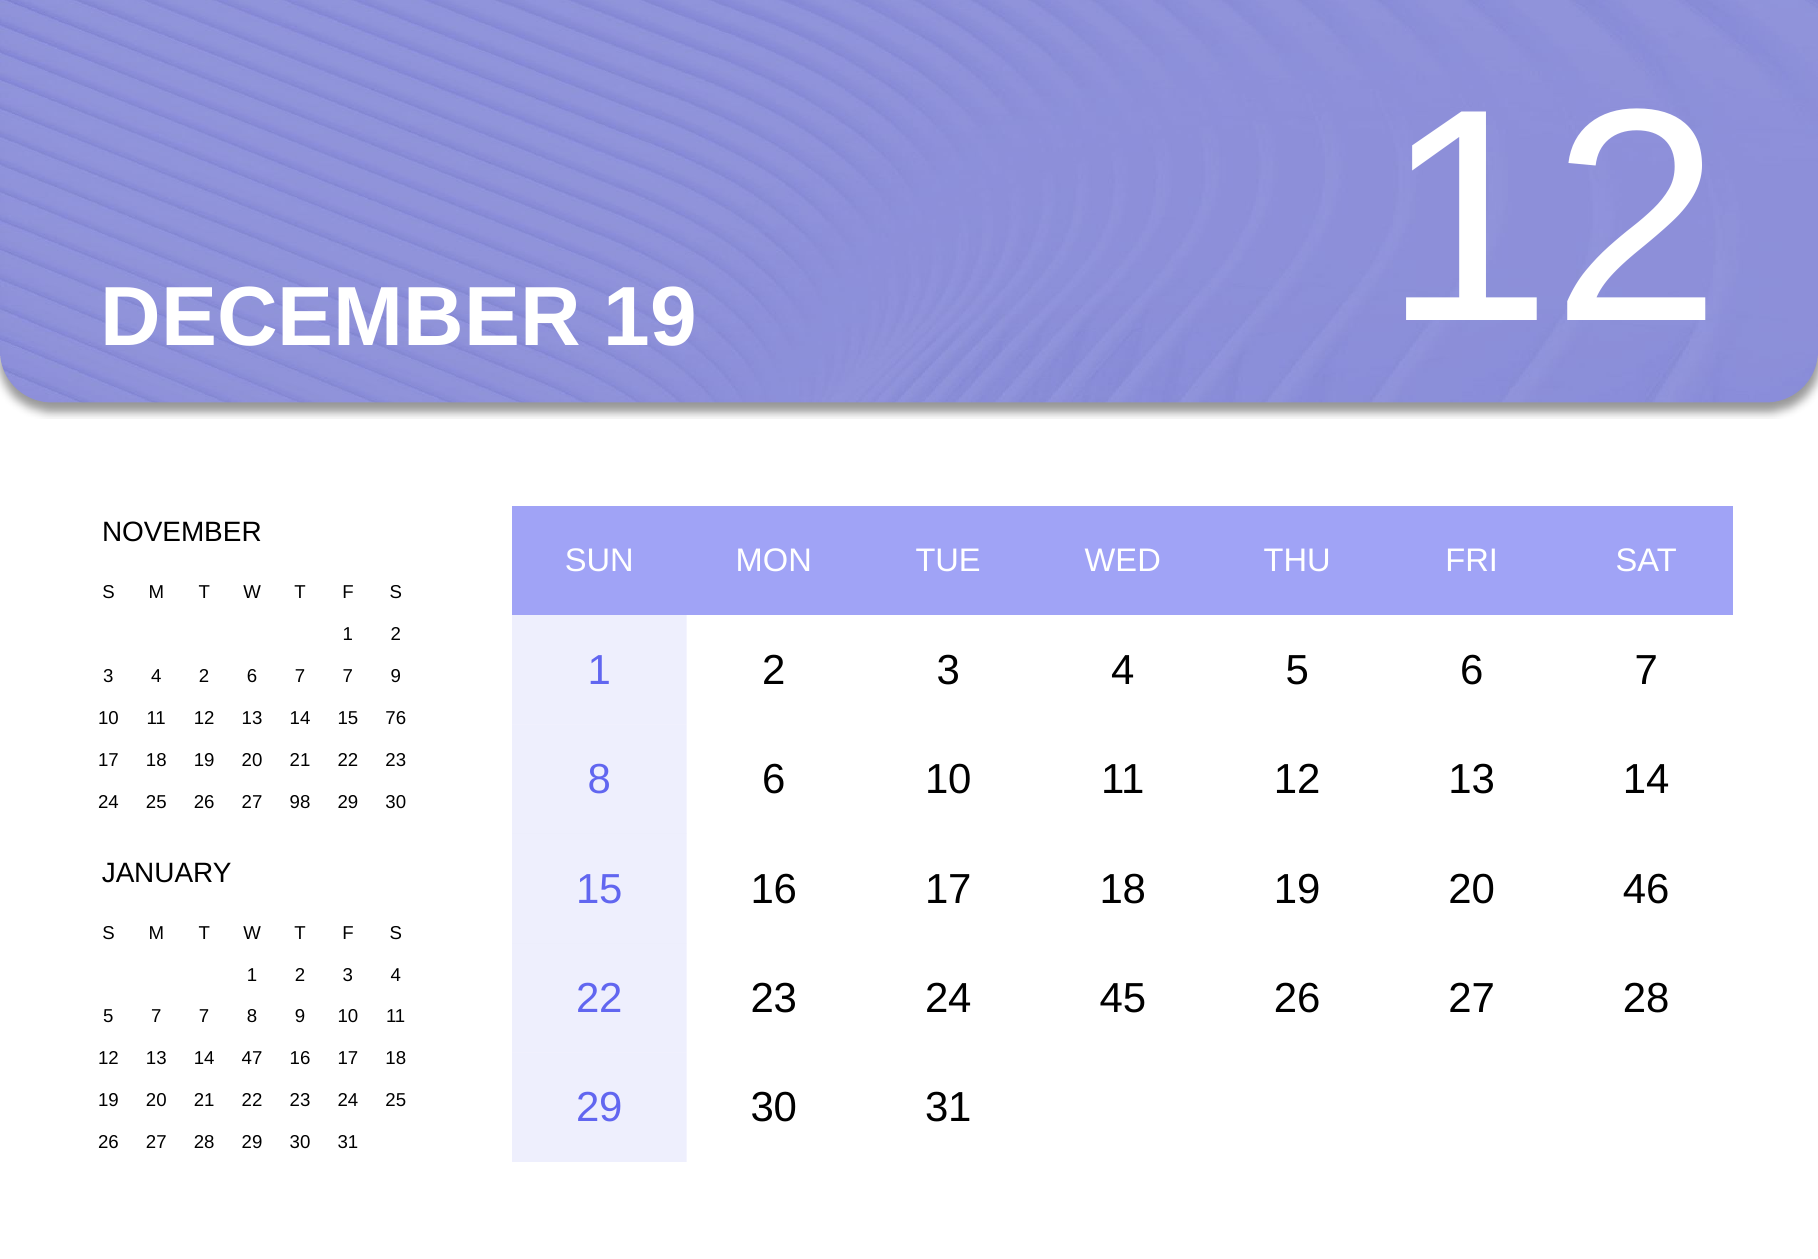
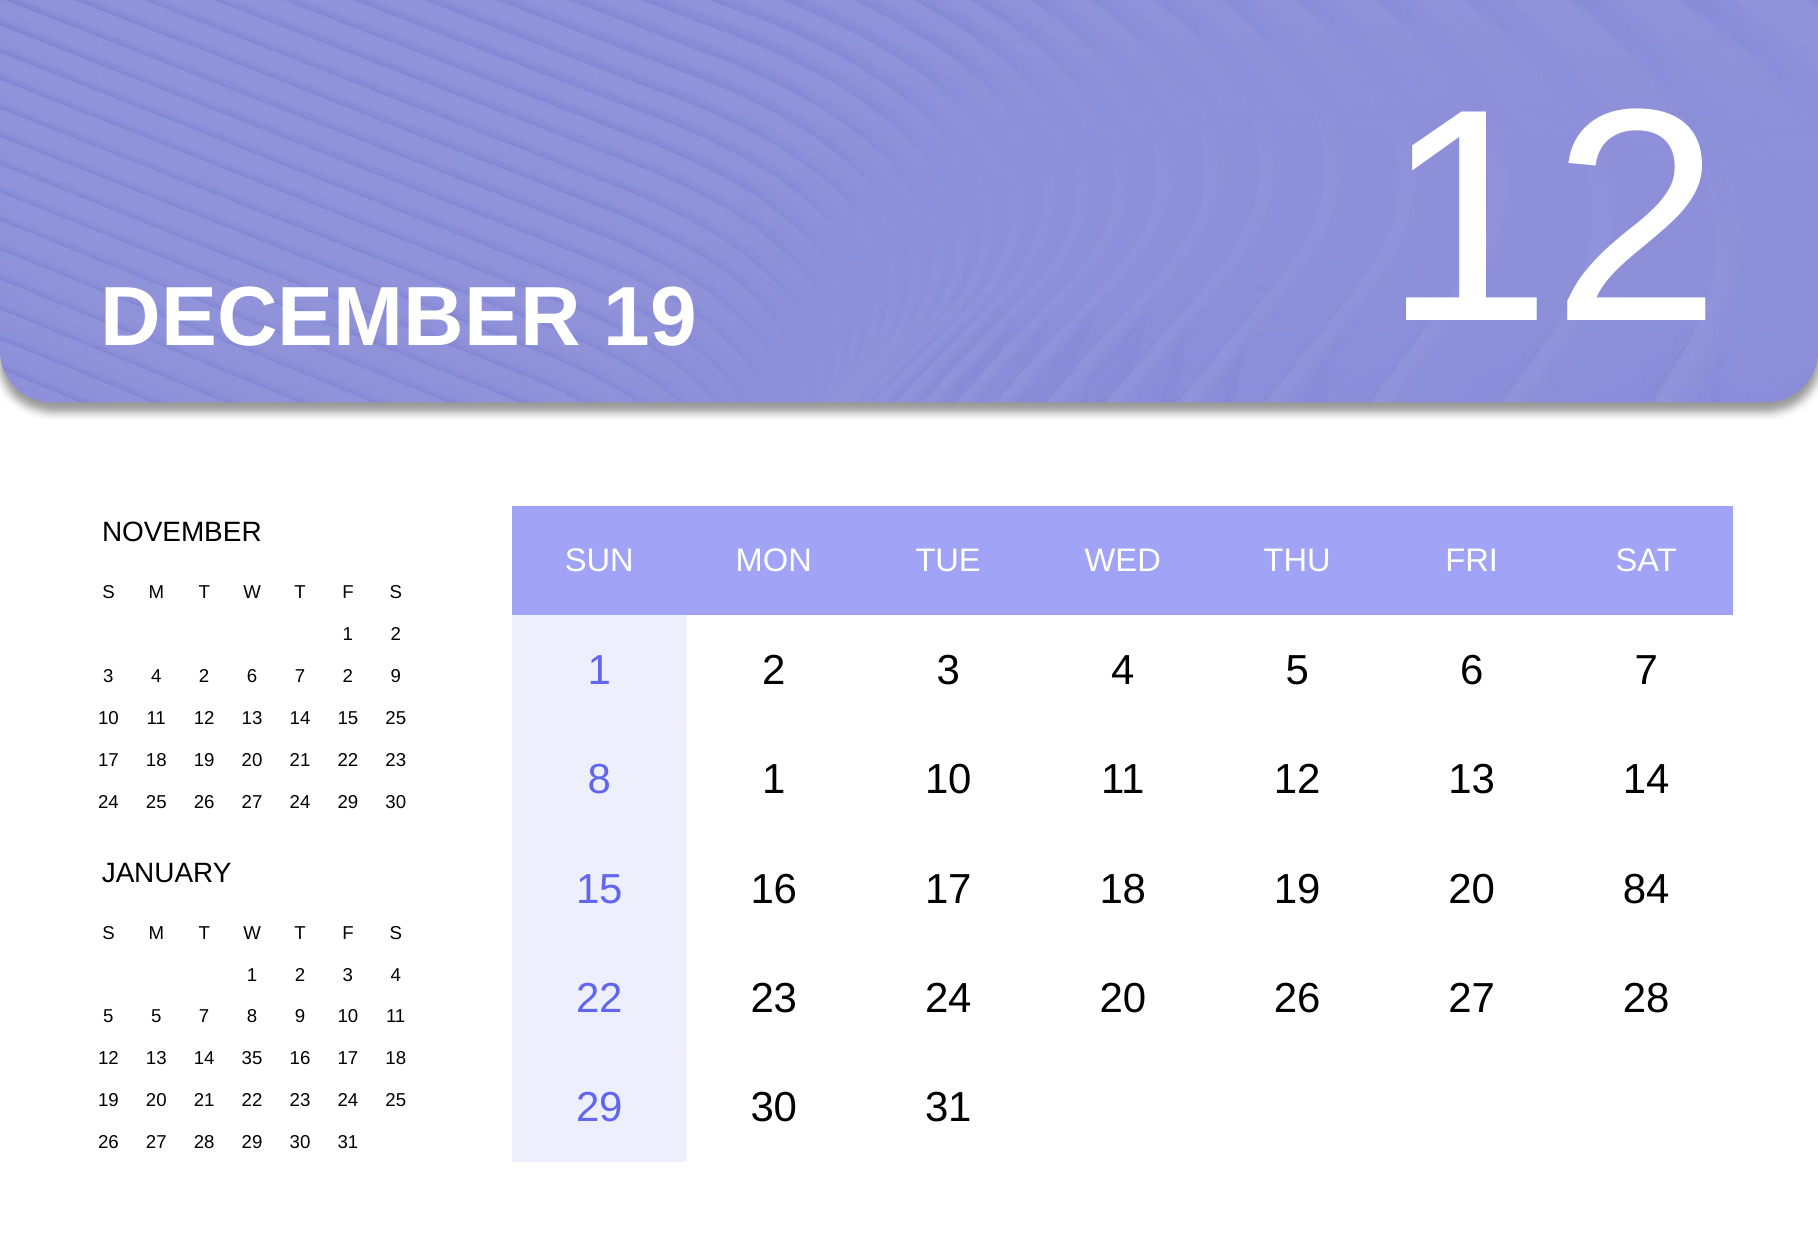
6 7 7: 7 -> 2 (348, 676)
15 76: 76 -> 25 (396, 718)
8 6: 6 -> 1 (774, 780)
27 98: 98 -> 24 (300, 802)
46: 46 -> 84 (1646, 889)
24 45: 45 -> 20 (1123, 998)
5 7: 7 -> 5 (156, 1017)
47: 47 -> 35 (252, 1058)
